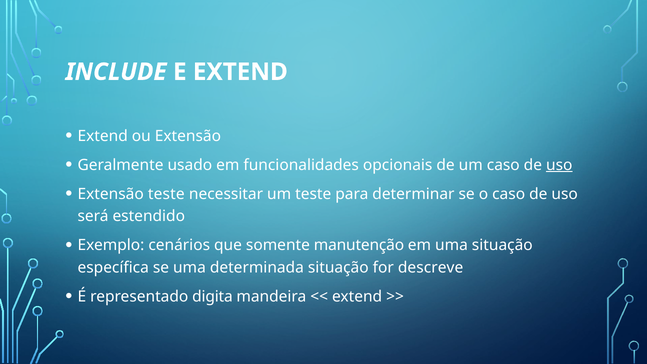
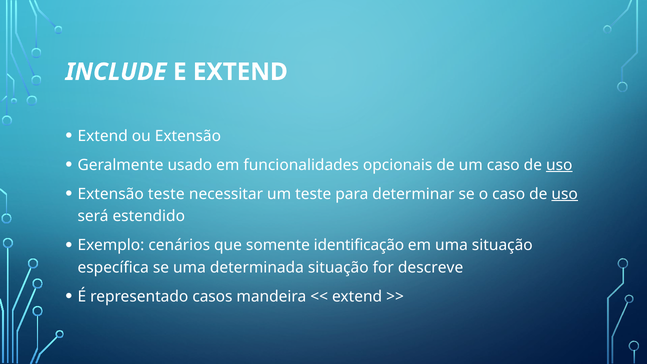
uso underline: none -> present (565, 194)
manutenção: manutenção -> identificação (359, 245)
digita: digita -> casos (212, 297)
